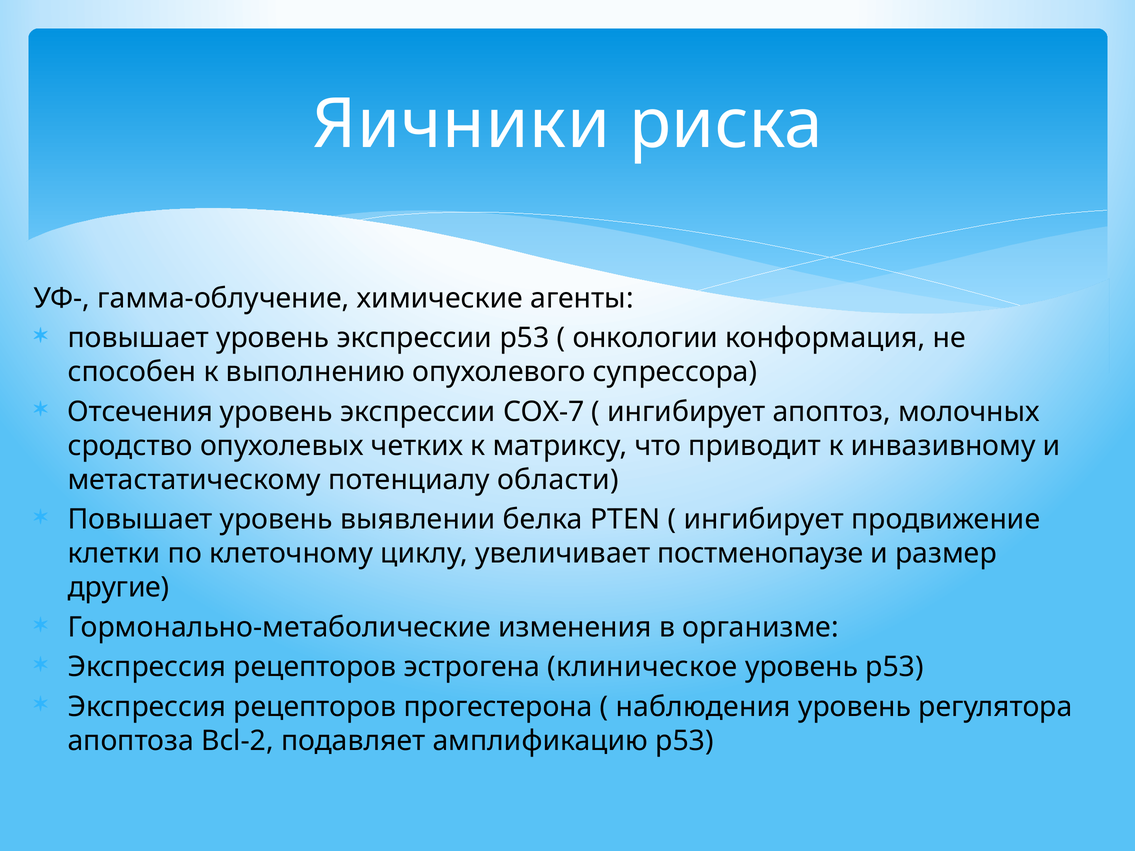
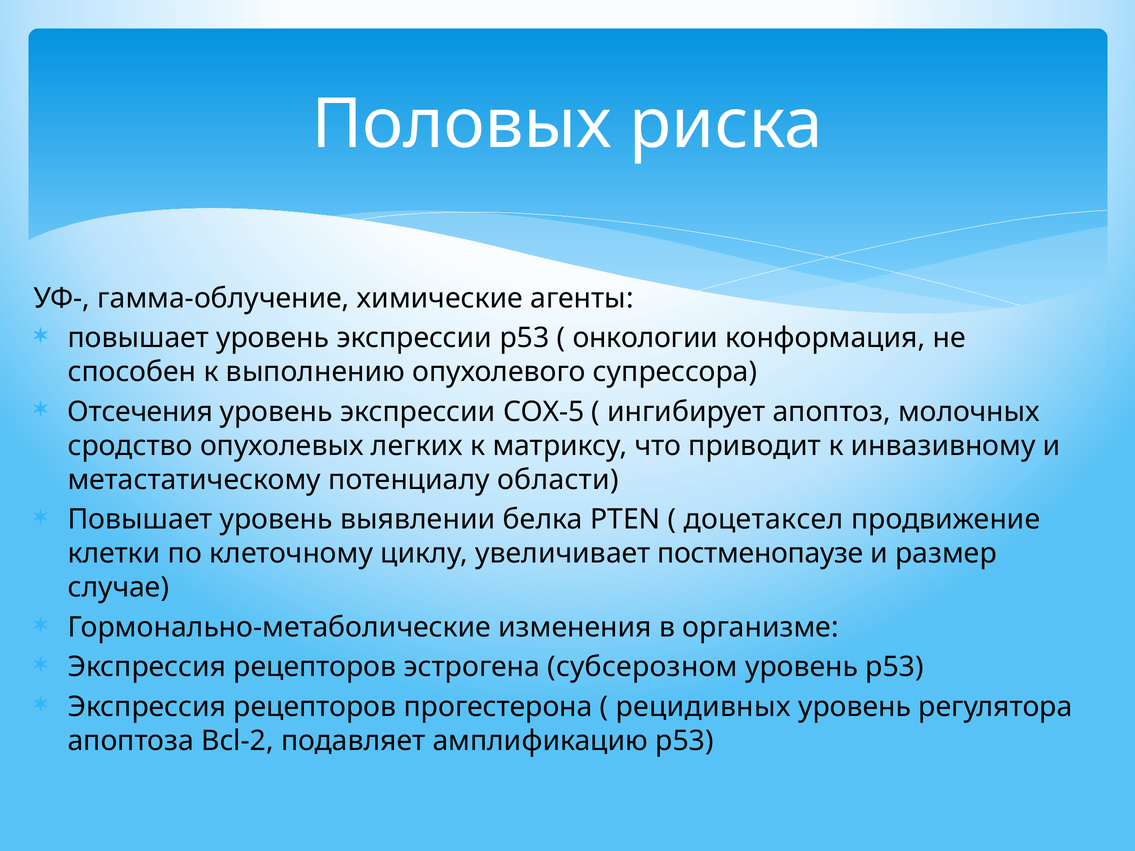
Яичники: Яичники -> Половых (462, 125)
COX-7: COX-7 -> COX-5 (544, 412)
четких: четких -> легких (417, 446)
ингибирует: ингибирует -> доцетаксел (764, 520)
другие: другие -> случае (118, 588)
клиническое: клиническое -> субсерозном (642, 667)
наблюдения: наблюдения -> рецидивных (703, 707)
